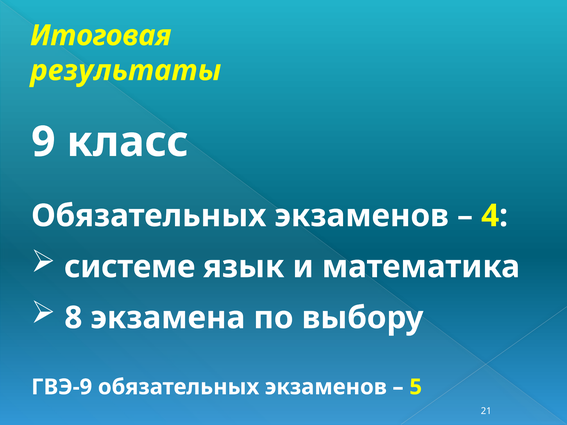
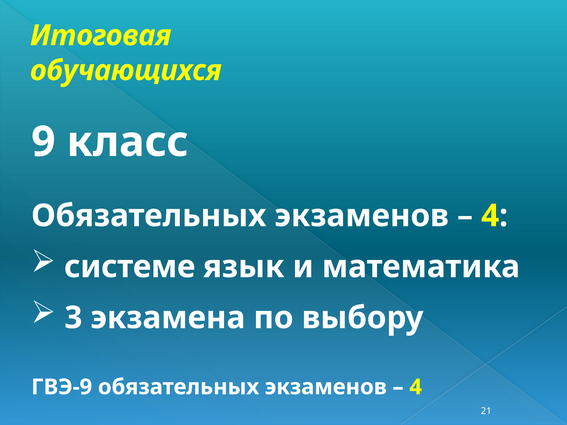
результаты: результаты -> обучающихся (126, 71)
8: 8 -> 3 (73, 318)
5: 5 -> 4 (416, 387)
